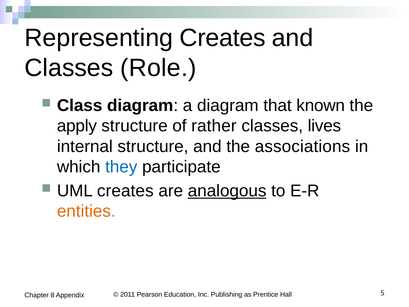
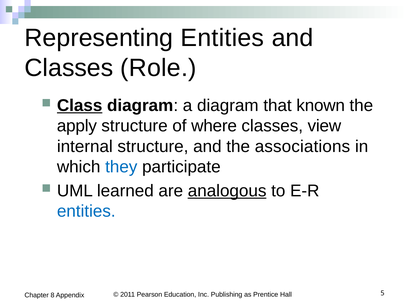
Representing Creates: Creates -> Entities (222, 38)
Class underline: none -> present (80, 105)
rather: rather -> where (214, 126)
lives: lives -> view (324, 126)
UML creates: creates -> learned (125, 191)
entities colour: orange -> blue (86, 211)
